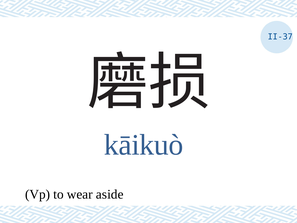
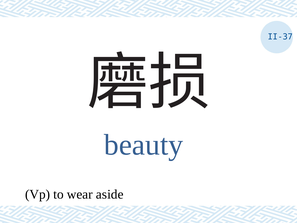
kāikuò: kāikuò -> beauty (144, 145)
